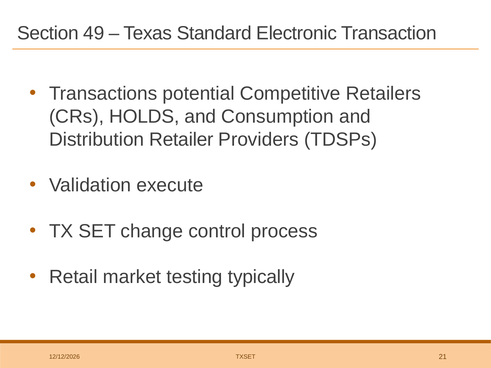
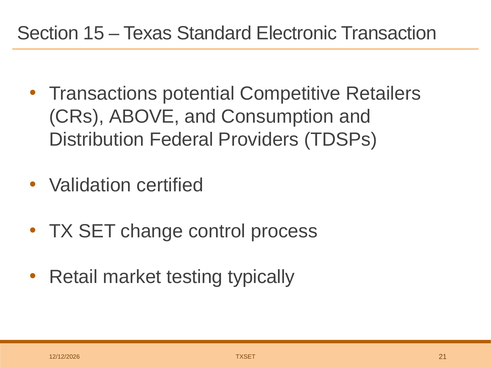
49: 49 -> 15 (94, 33)
HOLDS: HOLDS -> ABOVE (144, 117)
Retailer: Retailer -> Federal (181, 140)
execute: execute -> certified (170, 185)
